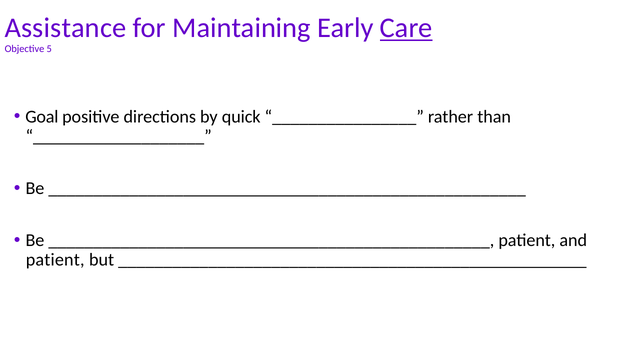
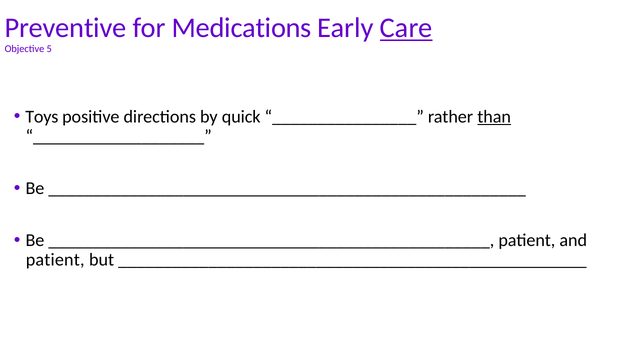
Assistance: Assistance -> Preventive (66, 28)
Maintaining: Maintaining -> Medications (242, 28)
Goal: Goal -> Toys (42, 117)
than underline: none -> present (494, 117)
